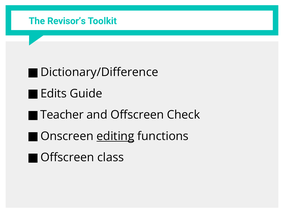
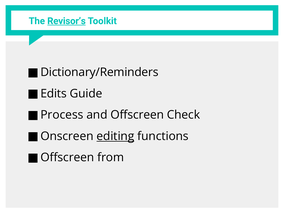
Revisor’s underline: none -> present (67, 21)
Dictionary/Difference: Dictionary/Difference -> Dictionary/Reminders (99, 72)
Teacher: Teacher -> Process (62, 115)
class: class -> from (111, 157)
